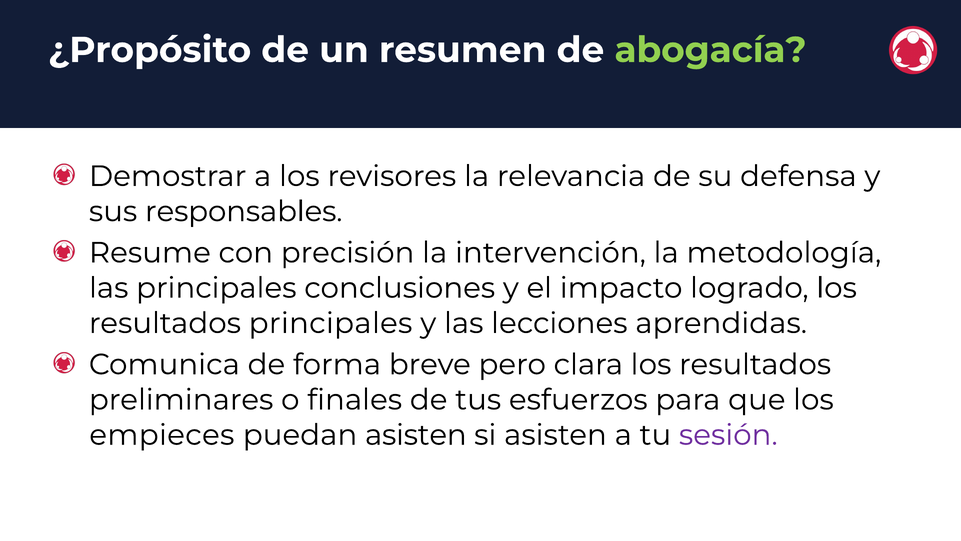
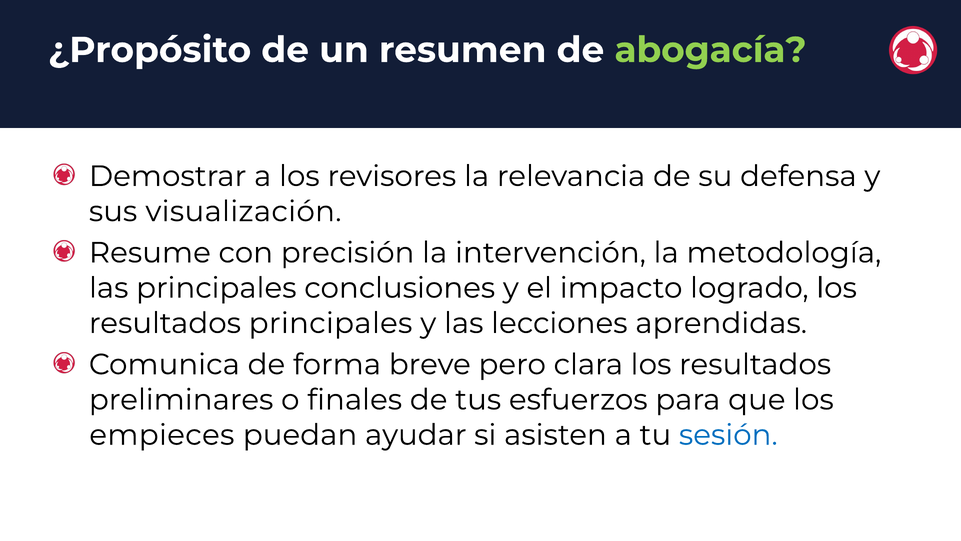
responsables: responsables -> visualización (243, 211)
puedan asisten: asisten -> ayudar (416, 435)
sesión colour: purple -> blue (728, 435)
